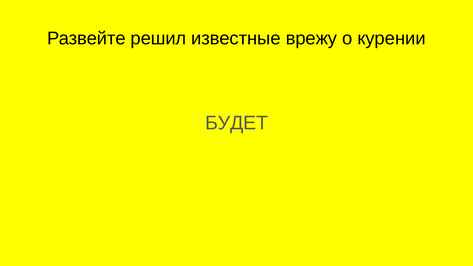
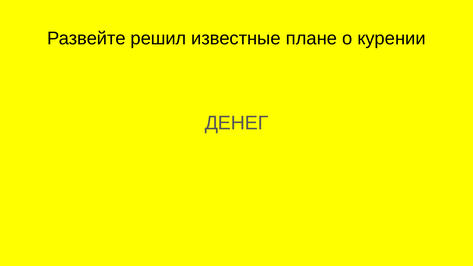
врежу: врежу -> плане (311, 38)
БУДЕТ: БУДЕТ -> ДЕНЕГ (237, 123)
